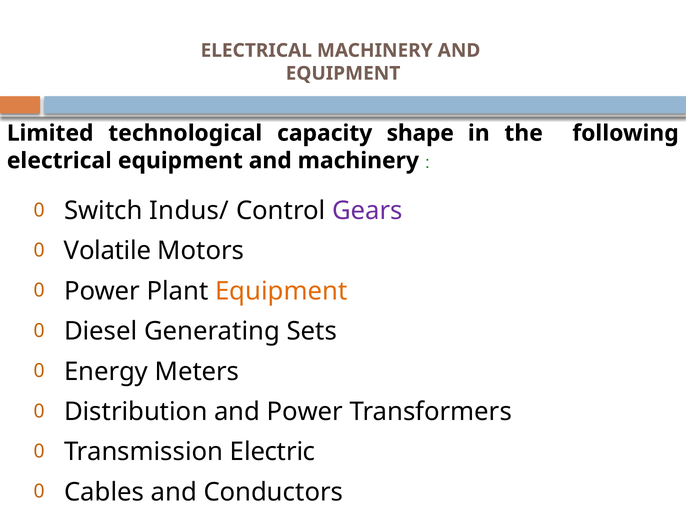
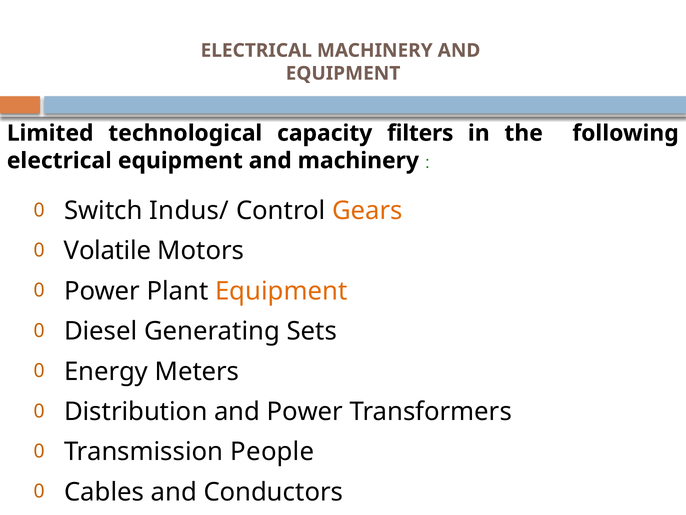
shape: shape -> filters (420, 133)
Gears colour: purple -> orange (367, 211)
Electric: Electric -> People (272, 452)
